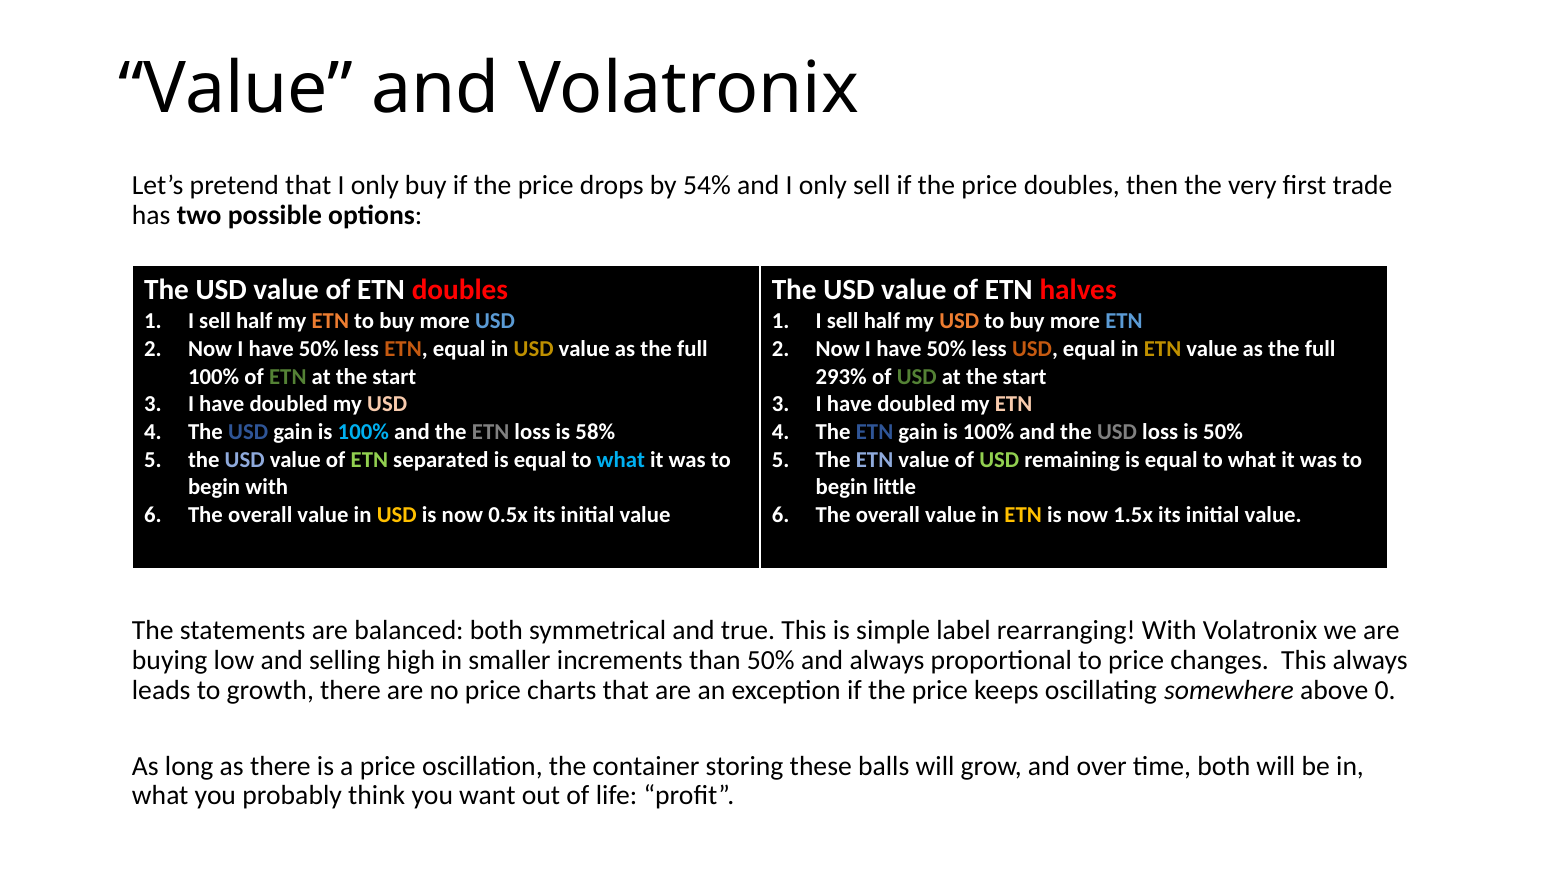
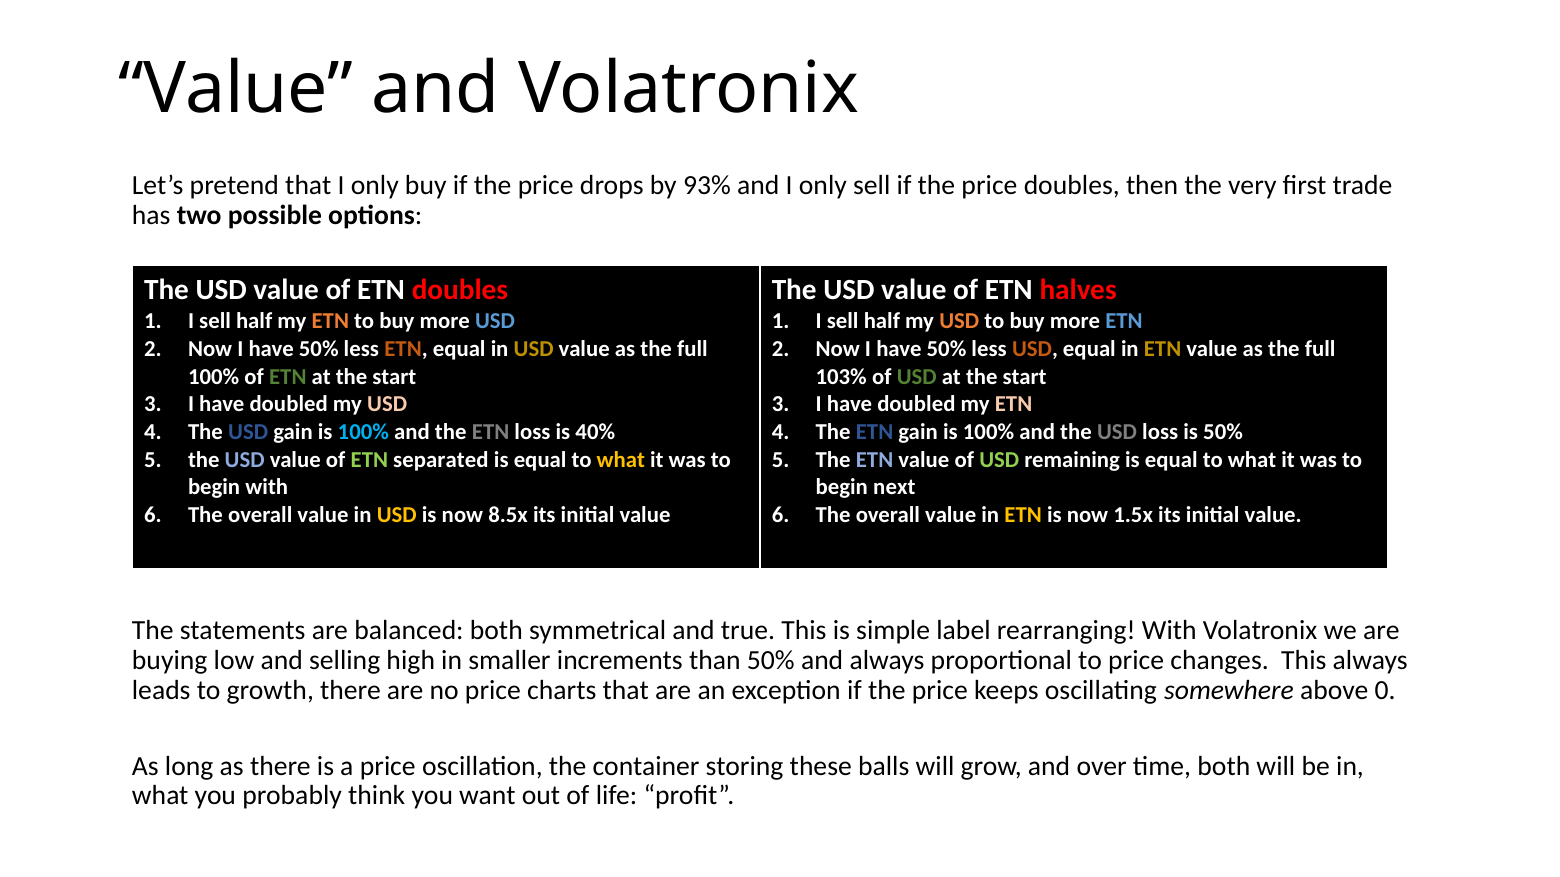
54%: 54% -> 93% (707, 186)
293%: 293% -> 103% (841, 377)
58%: 58% -> 40% (595, 432)
what colour: light blue -> yellow (621, 460)
little: little -> next (894, 488)
0.5x: 0.5x -> 8.5x (508, 515)
